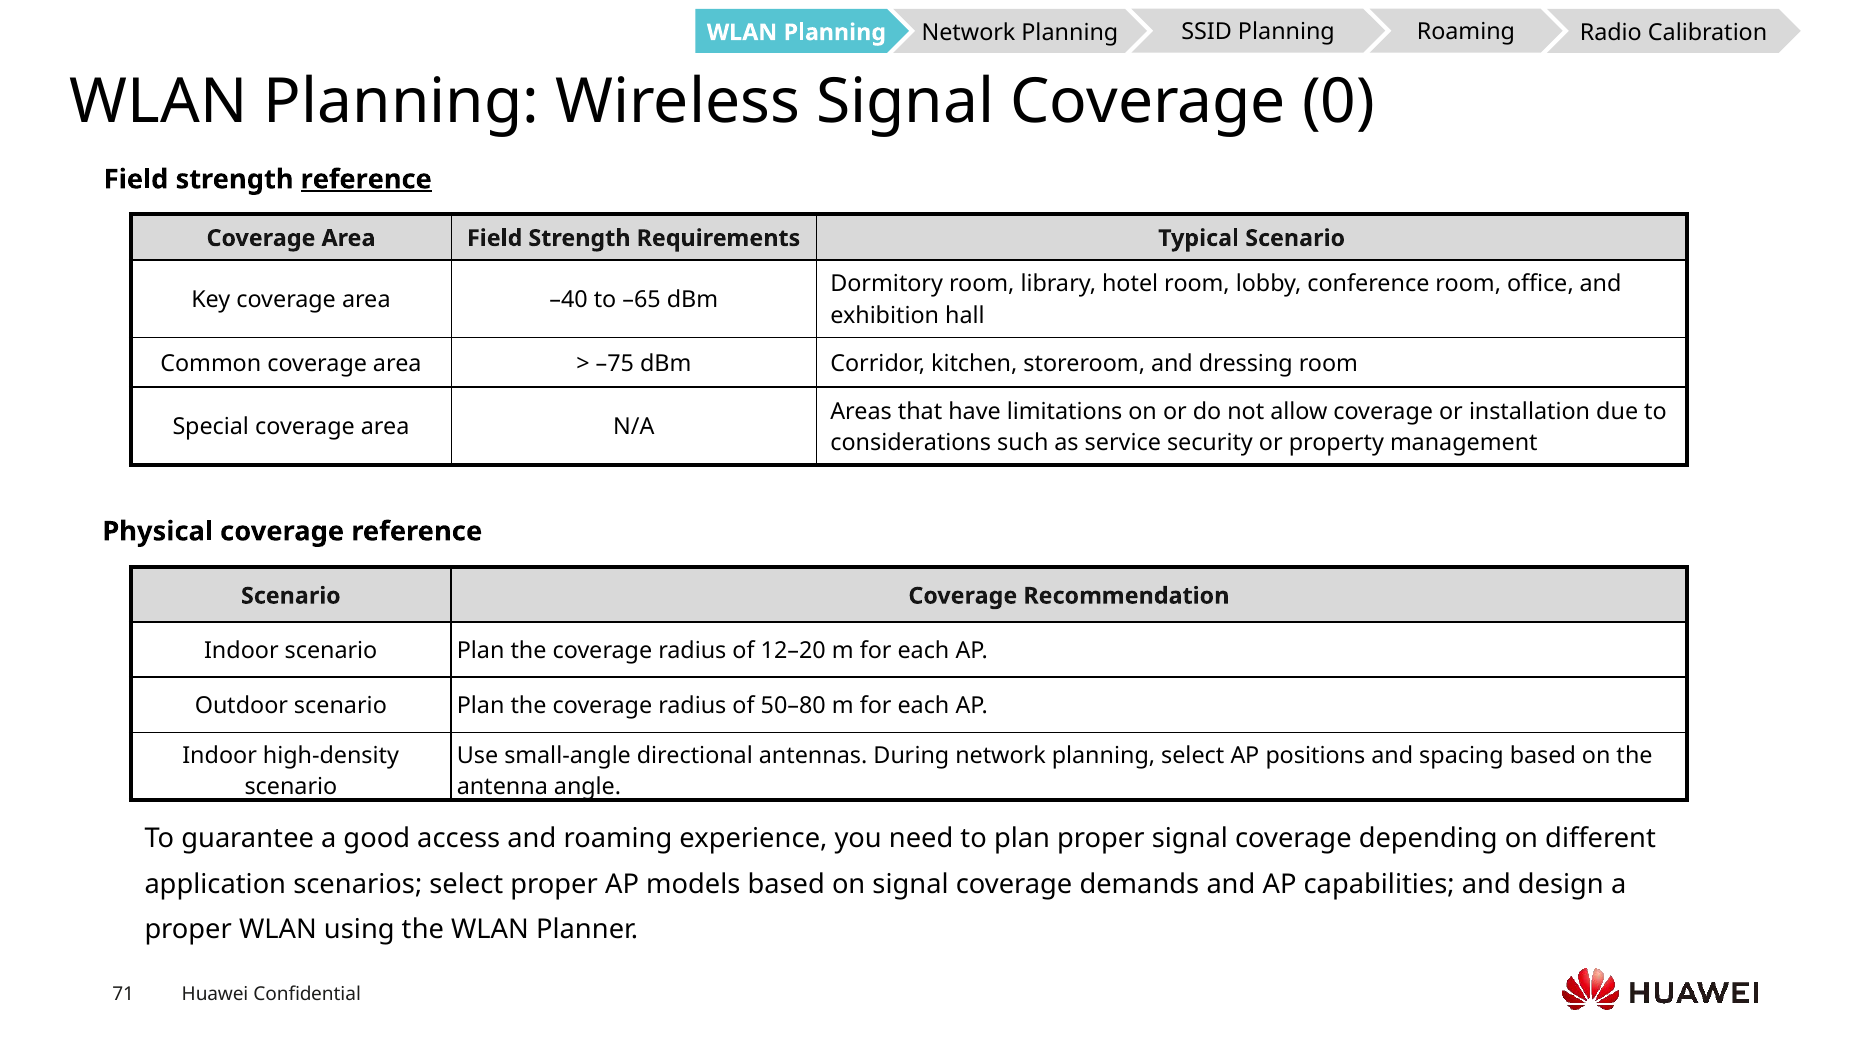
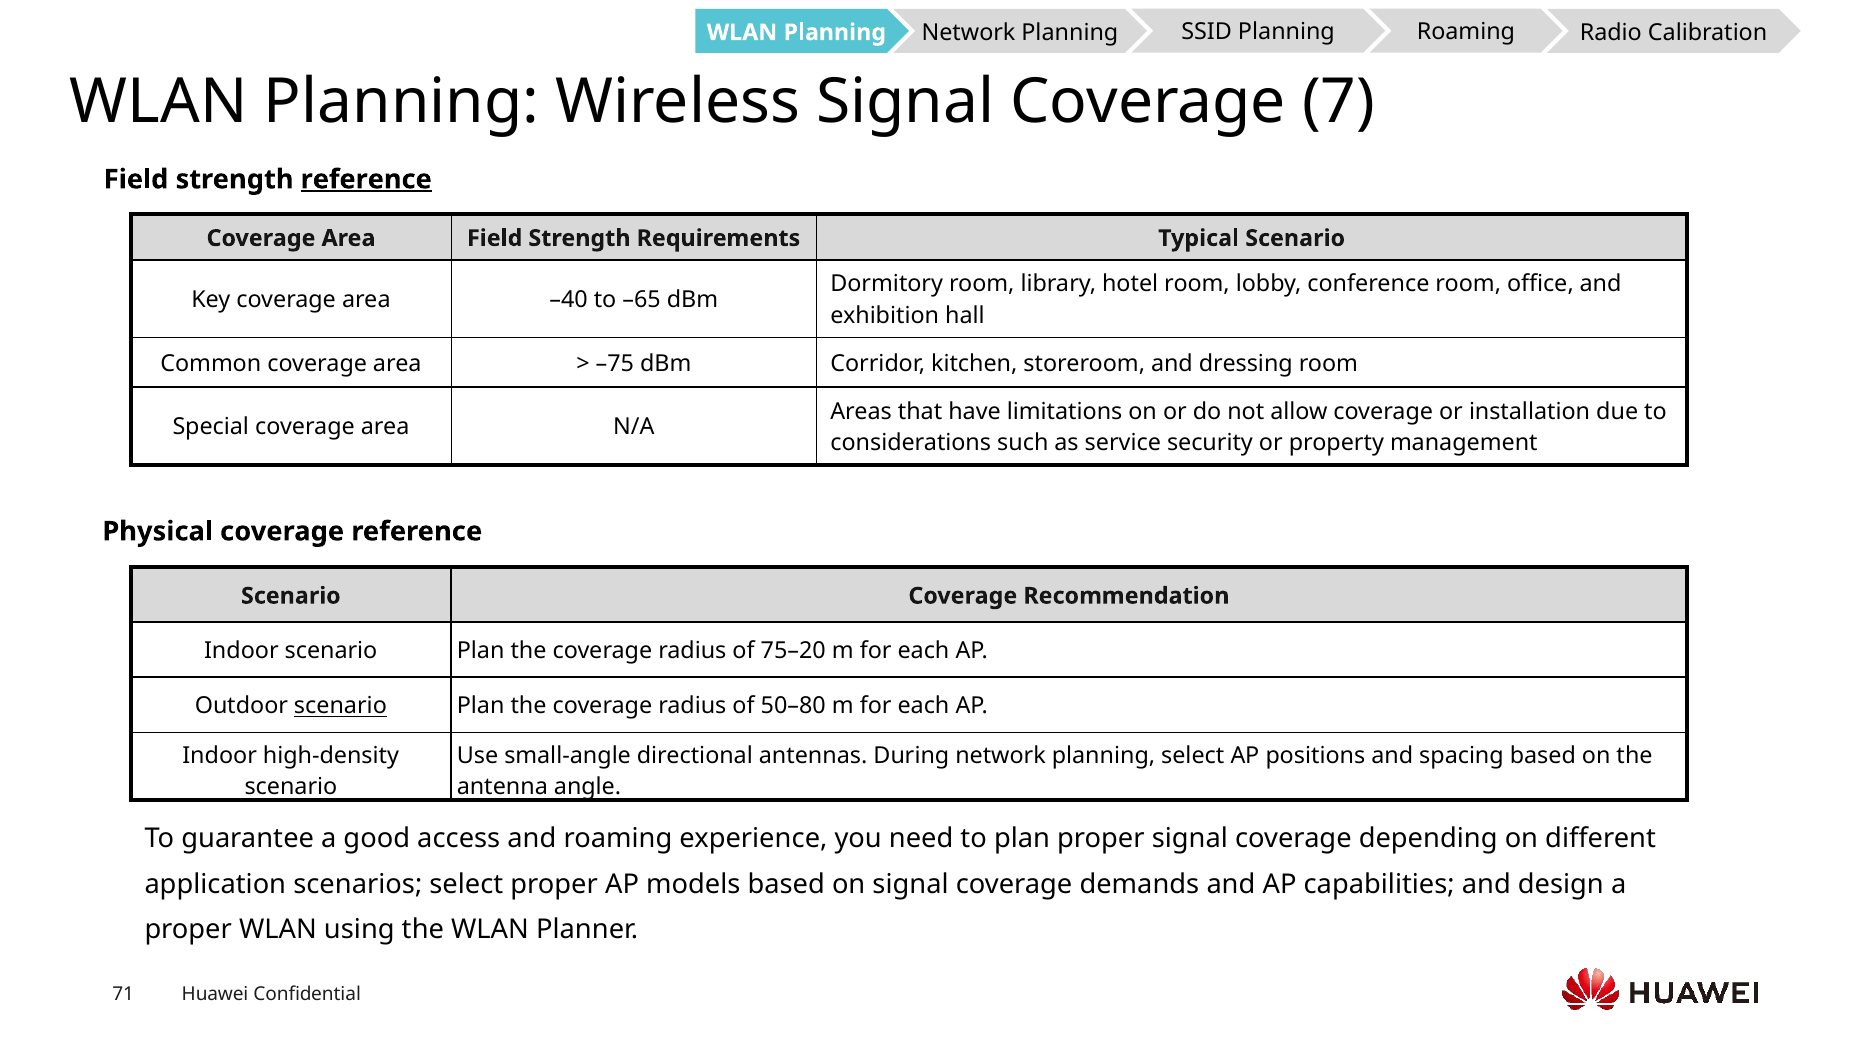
0: 0 -> 7 (1339, 102)
12–20: 12–20 -> 75–20 (793, 651)
scenario underline: none -> present (340, 706)
